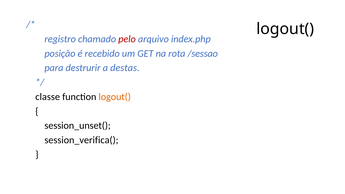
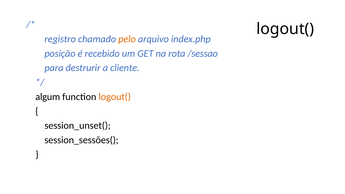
pelo colour: red -> orange (127, 39)
destas: destas -> cliente (125, 68)
classe: classe -> algum (48, 97)
session_verifica(: session_verifica( -> session_sessões( (81, 140)
